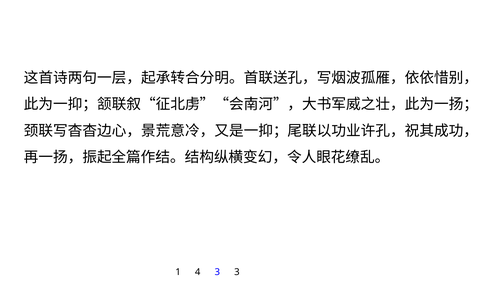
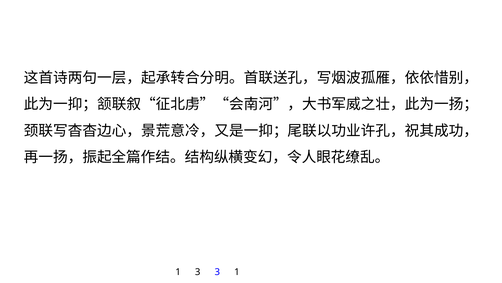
1 4: 4 -> 3 (198, 271)
3 3: 3 -> 1 (237, 271)
